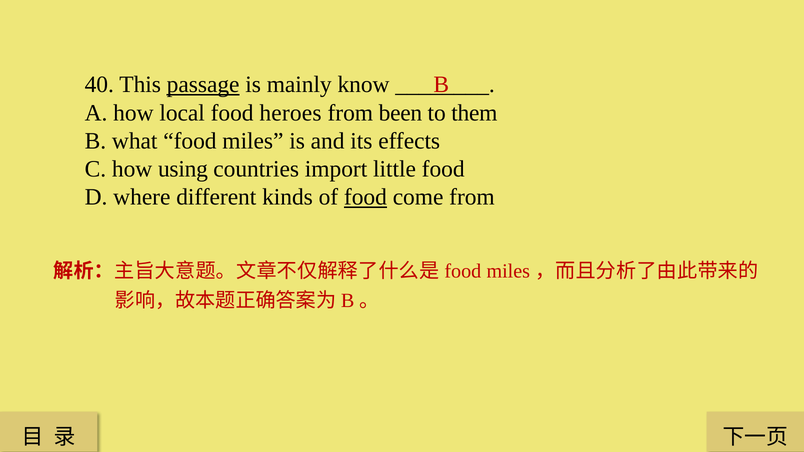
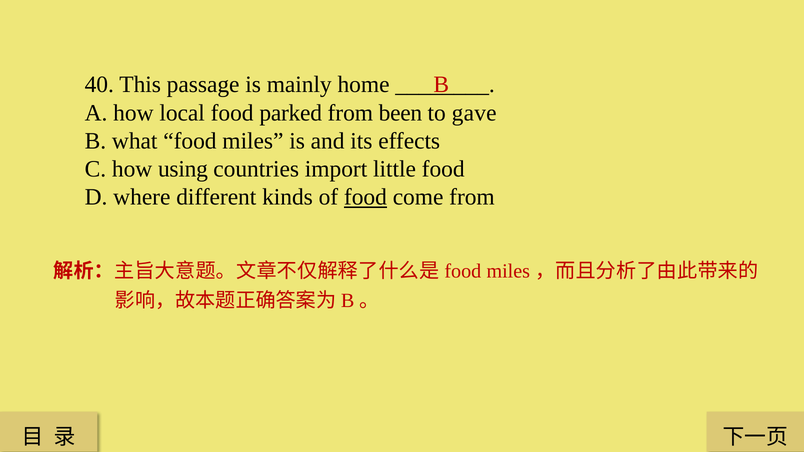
passage underline: present -> none (203, 85)
know: know -> home (364, 85)
heroes: heroes -> parked (291, 113)
them: them -> gave (474, 113)
